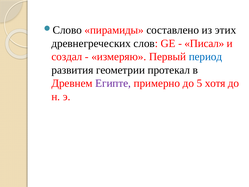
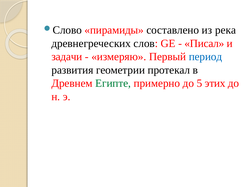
этих: этих -> река (226, 30)
создал: создал -> задачи (67, 57)
Египте colour: purple -> green (113, 83)
хотя: хотя -> этих (215, 83)
